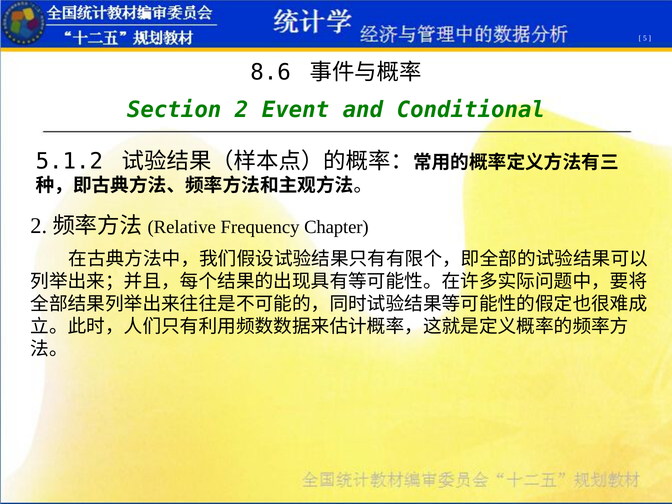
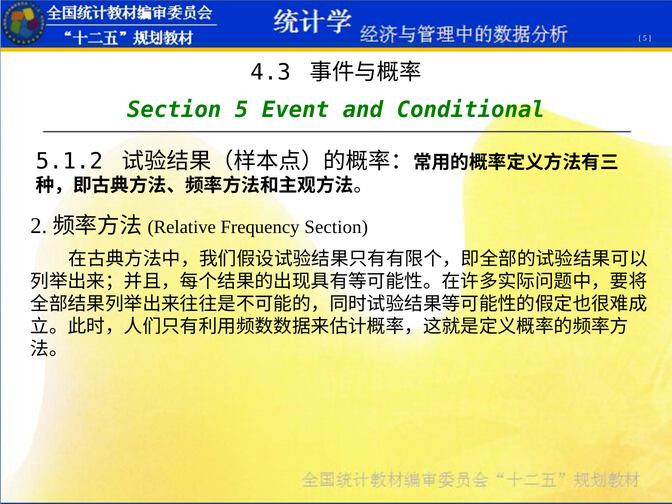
8.6: 8.6 -> 4.3 (271, 73)
Section 2: 2 -> 5 (242, 110)
Frequency Chapter: Chapter -> Section (336, 227)
